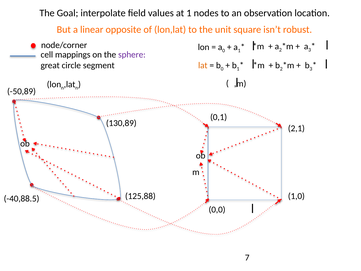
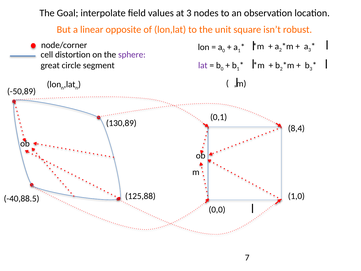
at 1: 1 -> 3 (189, 13)
mappings: mappings -> distortion (73, 55)
lat colour: orange -> purple (203, 65)
2,1: 2,1 -> 8,4 (296, 128)
